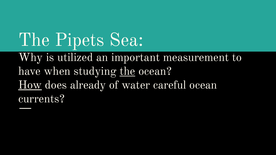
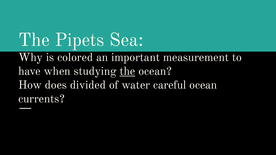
utilized: utilized -> colored (75, 57)
How underline: present -> none (30, 85)
already: already -> divided (88, 85)
